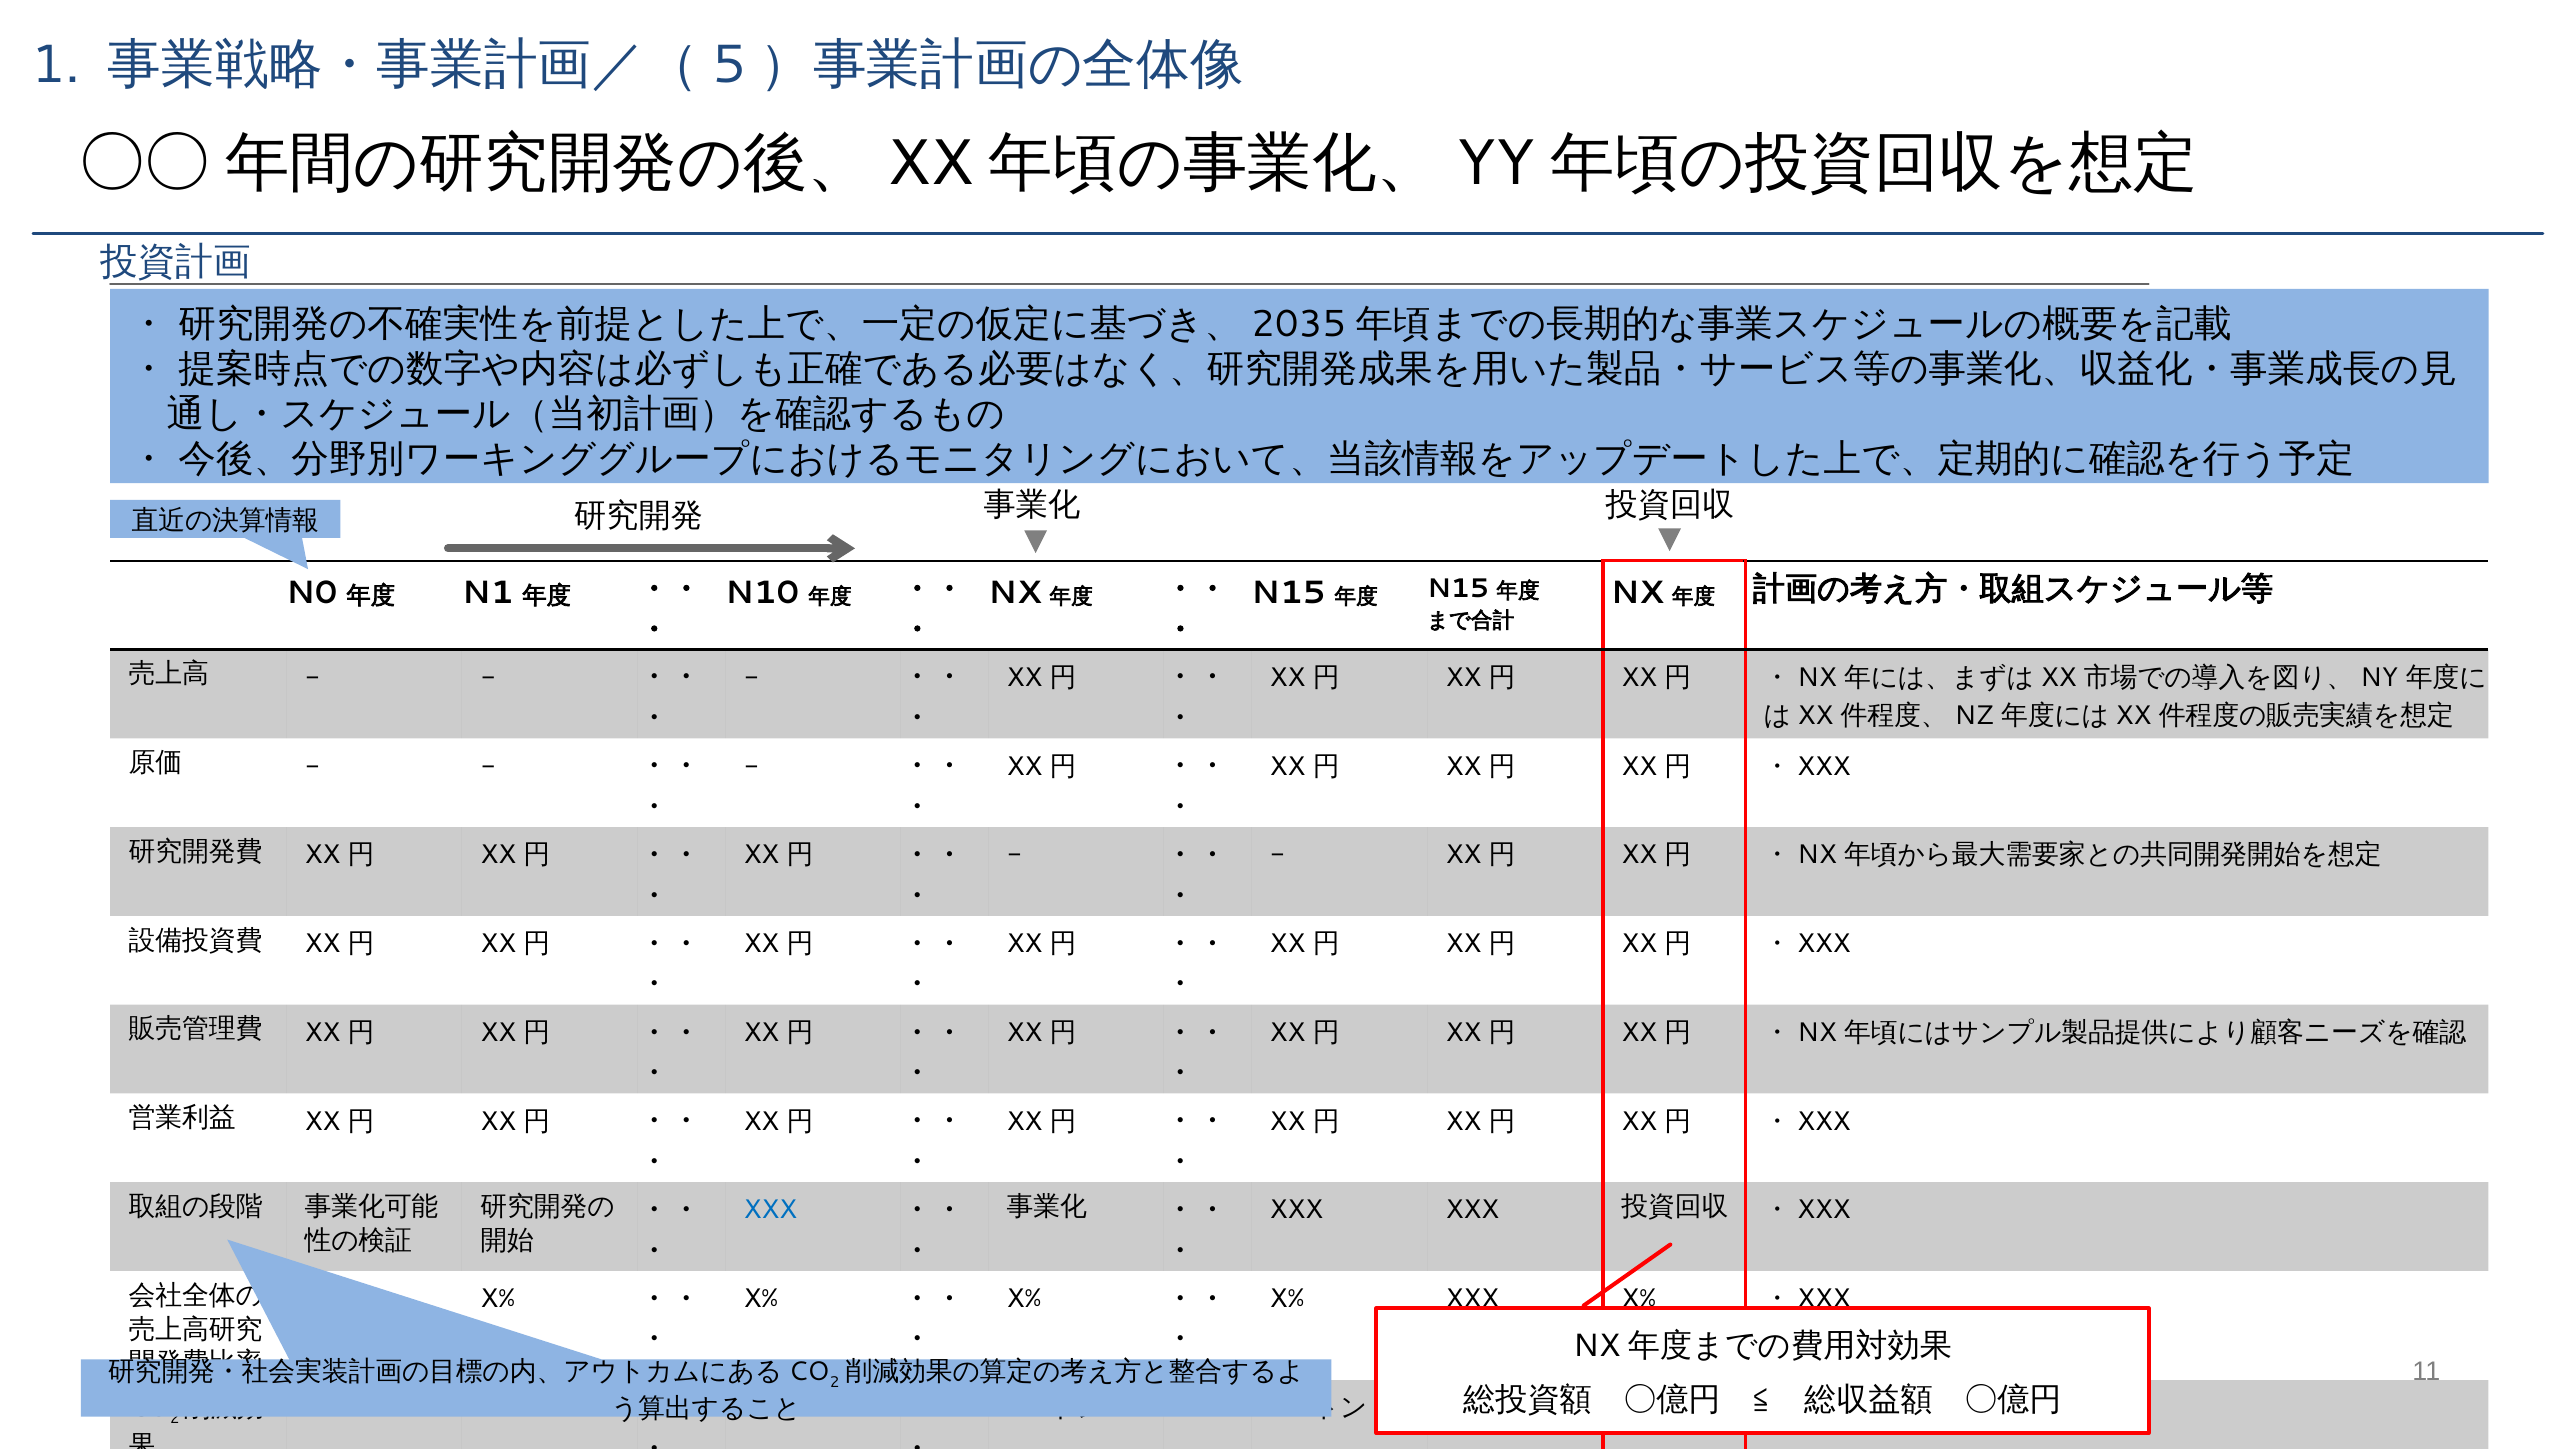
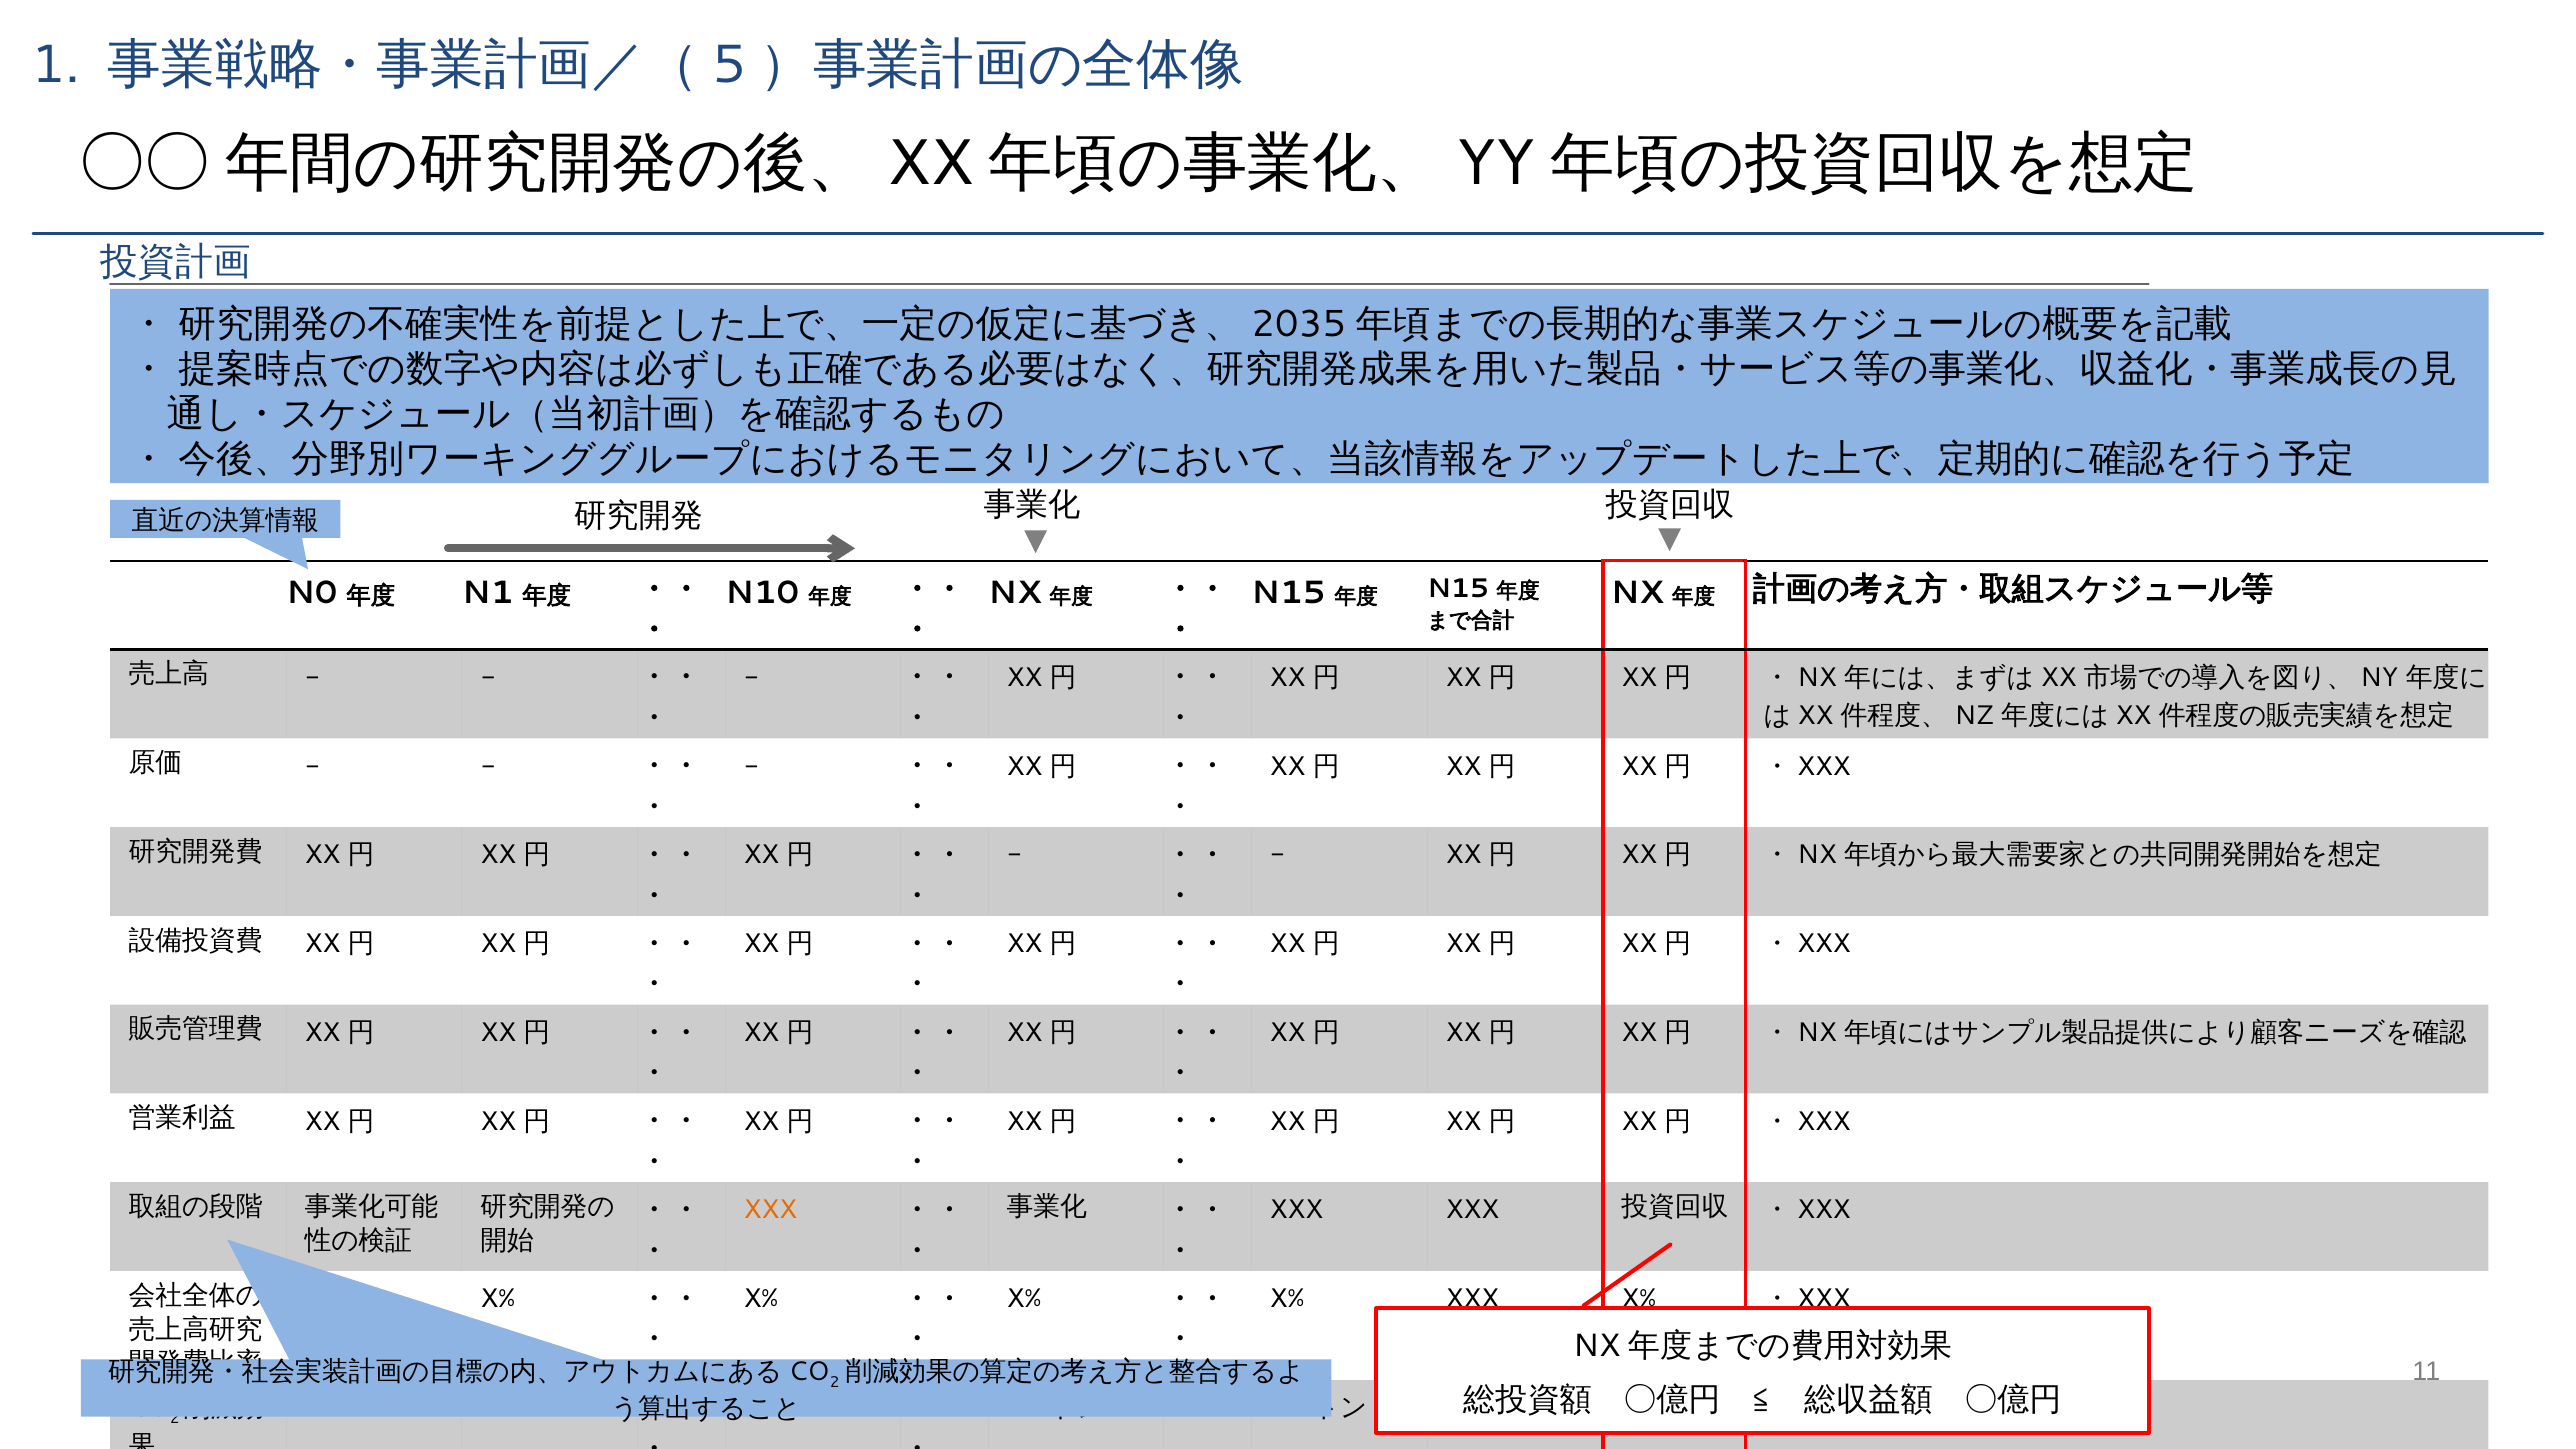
XXX colour: blue -> orange (770, 1210)
